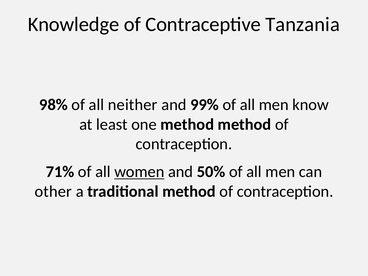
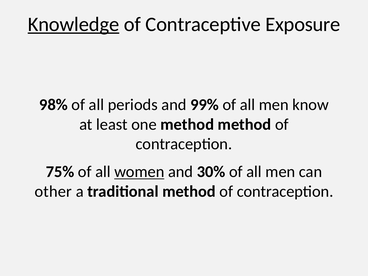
Knowledge underline: none -> present (74, 24)
Tanzania: Tanzania -> Exposure (303, 24)
neither: neither -> periods (133, 105)
71%: 71% -> 75% (60, 172)
50%: 50% -> 30% (211, 172)
